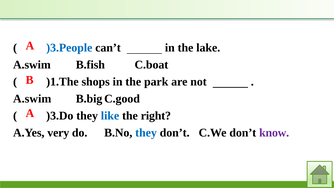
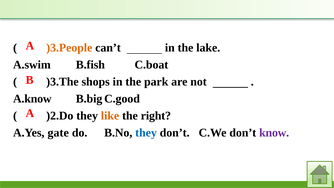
)3.People colour: blue -> orange (69, 48)
)1.The: )1.The -> )3.The (62, 82)
A.swim: A.swim -> A.know (32, 99)
)3.Do: )3.Do -> )2.Do (60, 116)
like colour: blue -> orange (110, 116)
very: very -> gate (58, 133)
